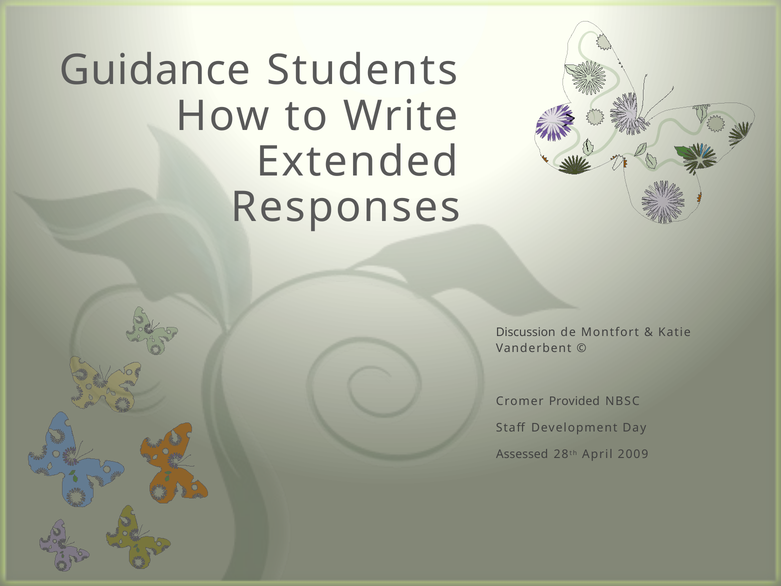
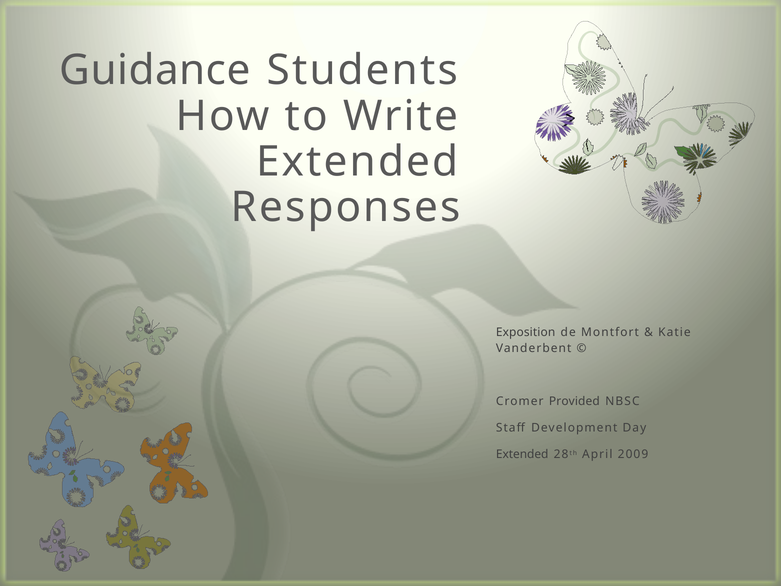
Discussion: Discussion -> Exposition (526, 332)
Assessed: Assessed -> Extended (522, 454)
